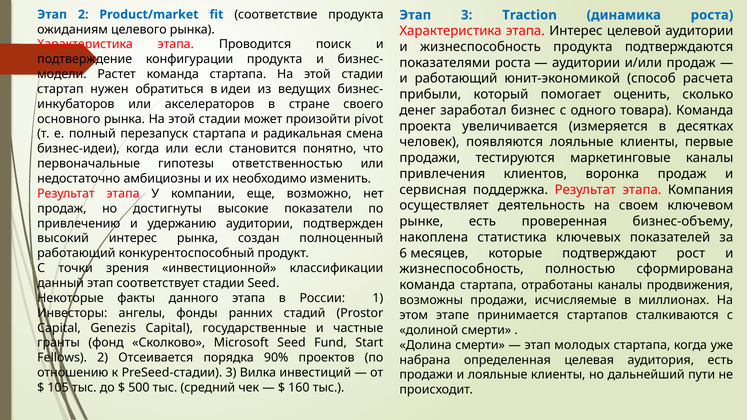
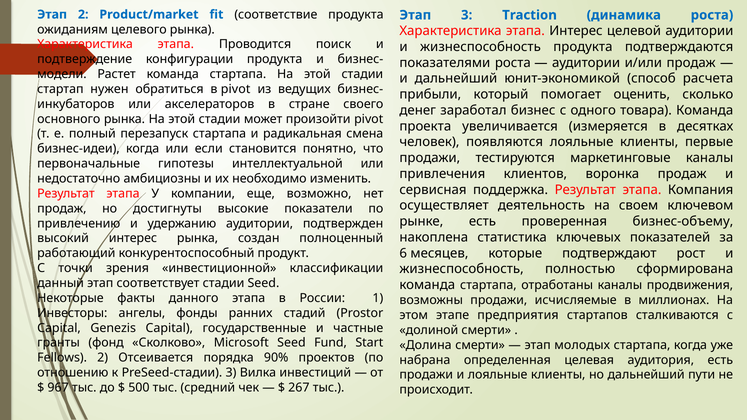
и работающий: работающий -> дальнейший (456, 79)
в идеи: идеи -> pivot (236, 89)
ответственностью: ответственностью -> интеллектуальной (287, 164)
принимается: принимается -> предприятия (518, 315)
105: 105 -> 967 (58, 388)
160: 160 -> 267 (299, 388)
